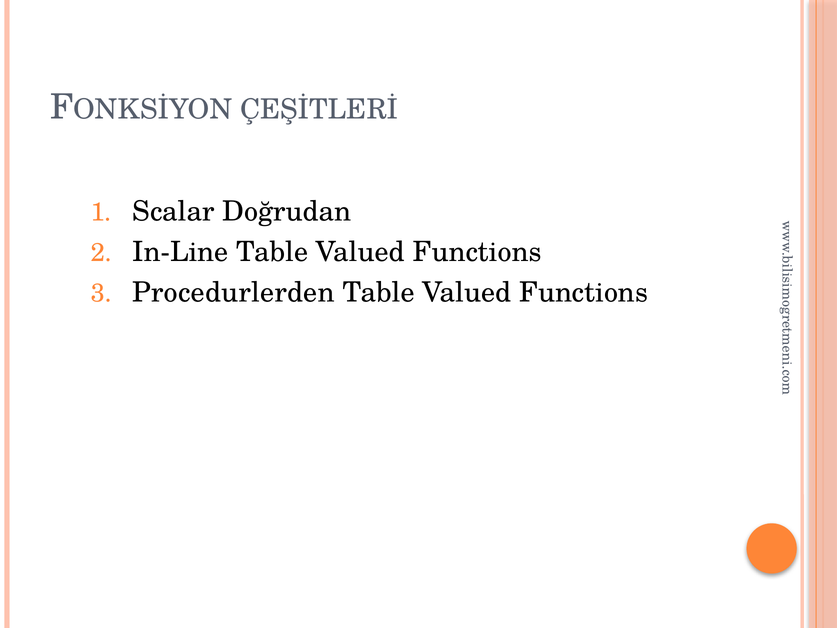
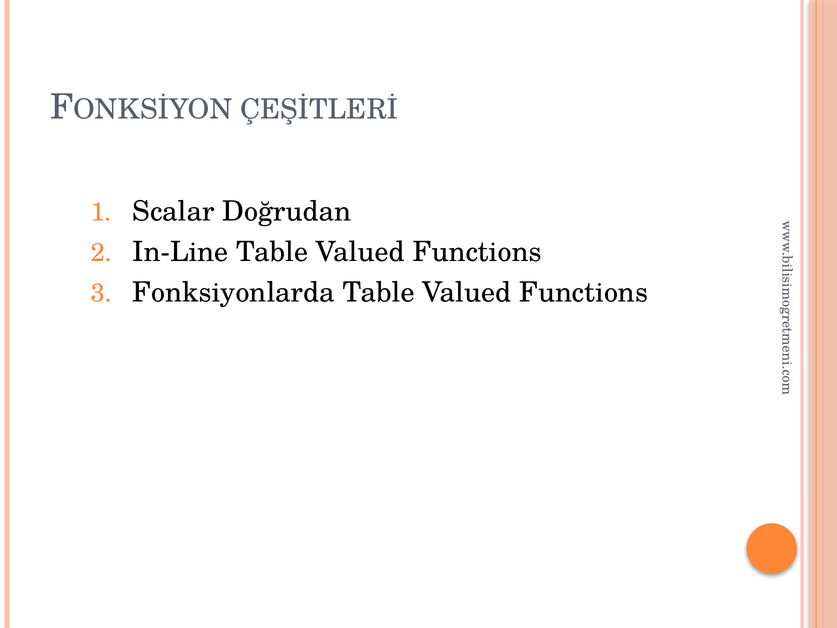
Procedurlerden: Procedurlerden -> Fonksiyonlarda (234, 292)
